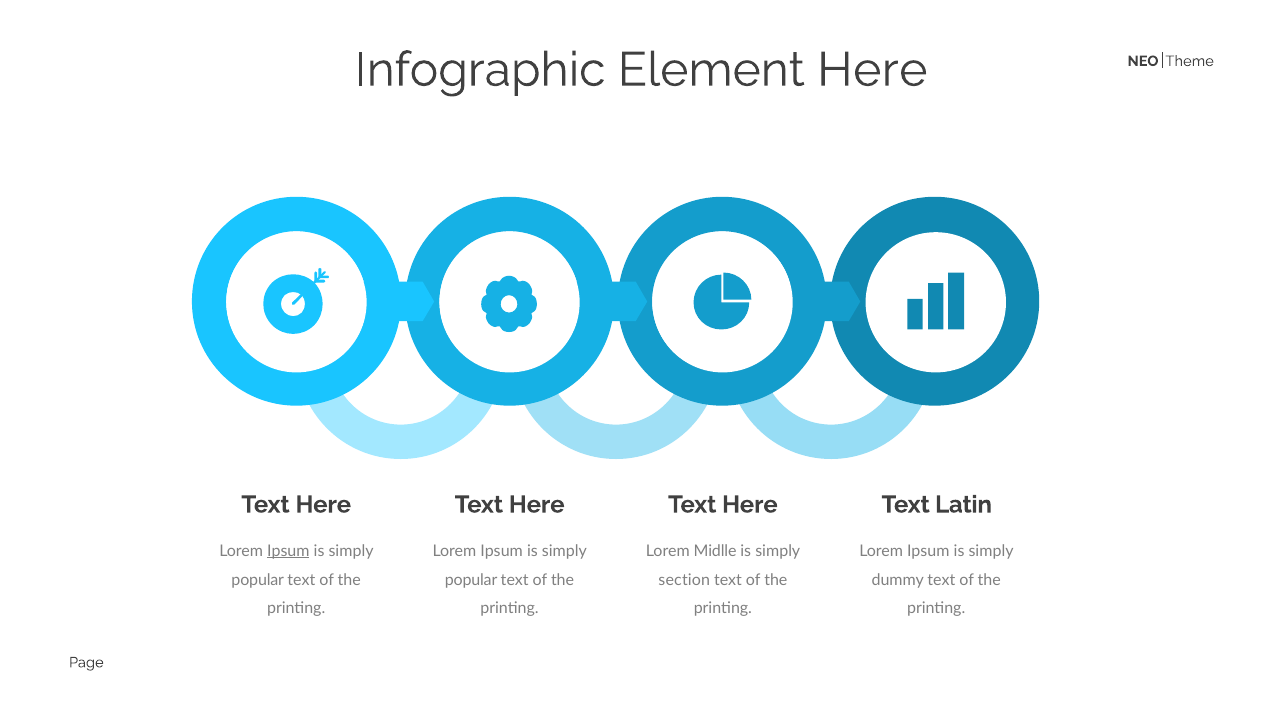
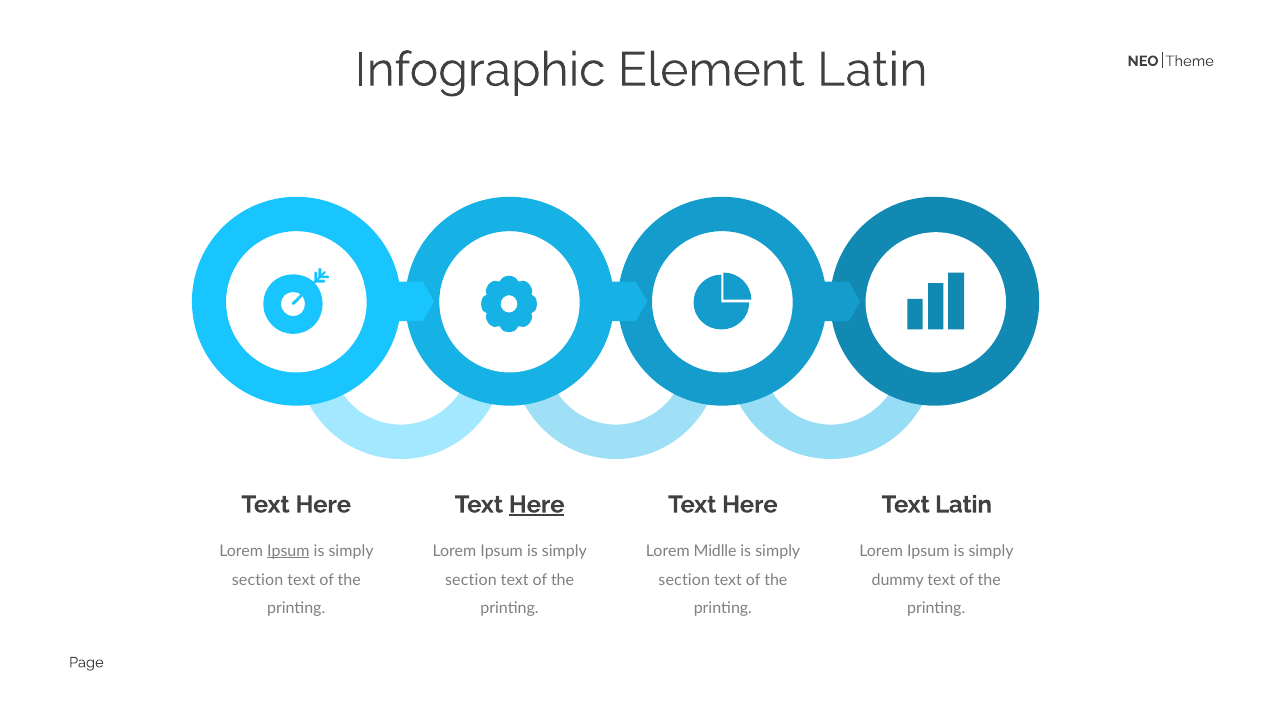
Element Here: Here -> Latin (872, 70)
Here underline: none -> present (537, 504)
popular: popular -> section (258, 580)
popular: popular -> section (471, 580)
